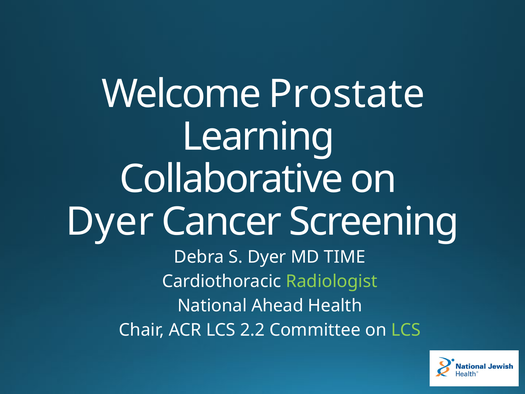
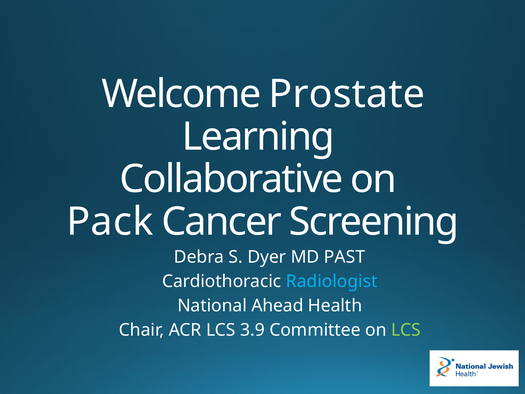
Dyer: Dyer -> Pack (110, 222)
TIME: TIME -> PAST (345, 257)
Radiologist colour: light green -> light blue (332, 281)
2.2: 2.2 -> 3.9 (252, 330)
